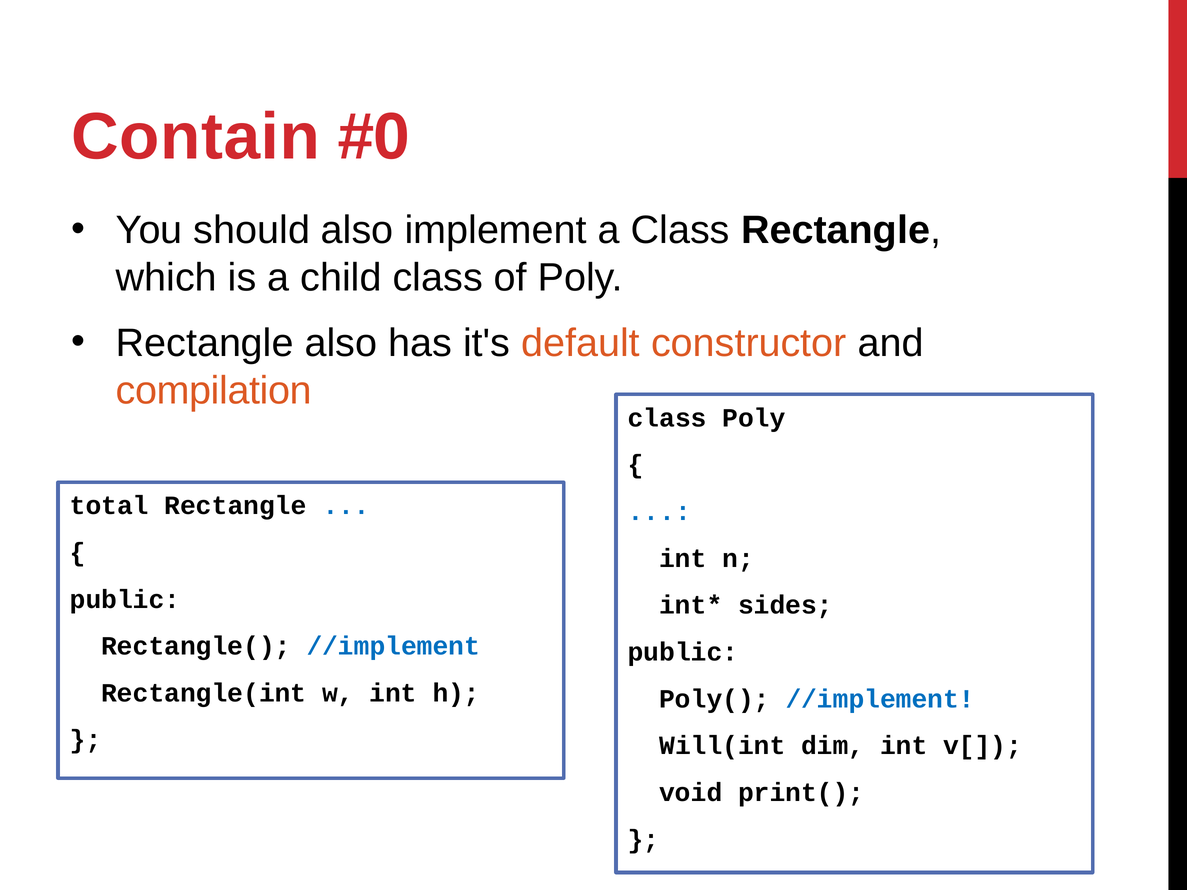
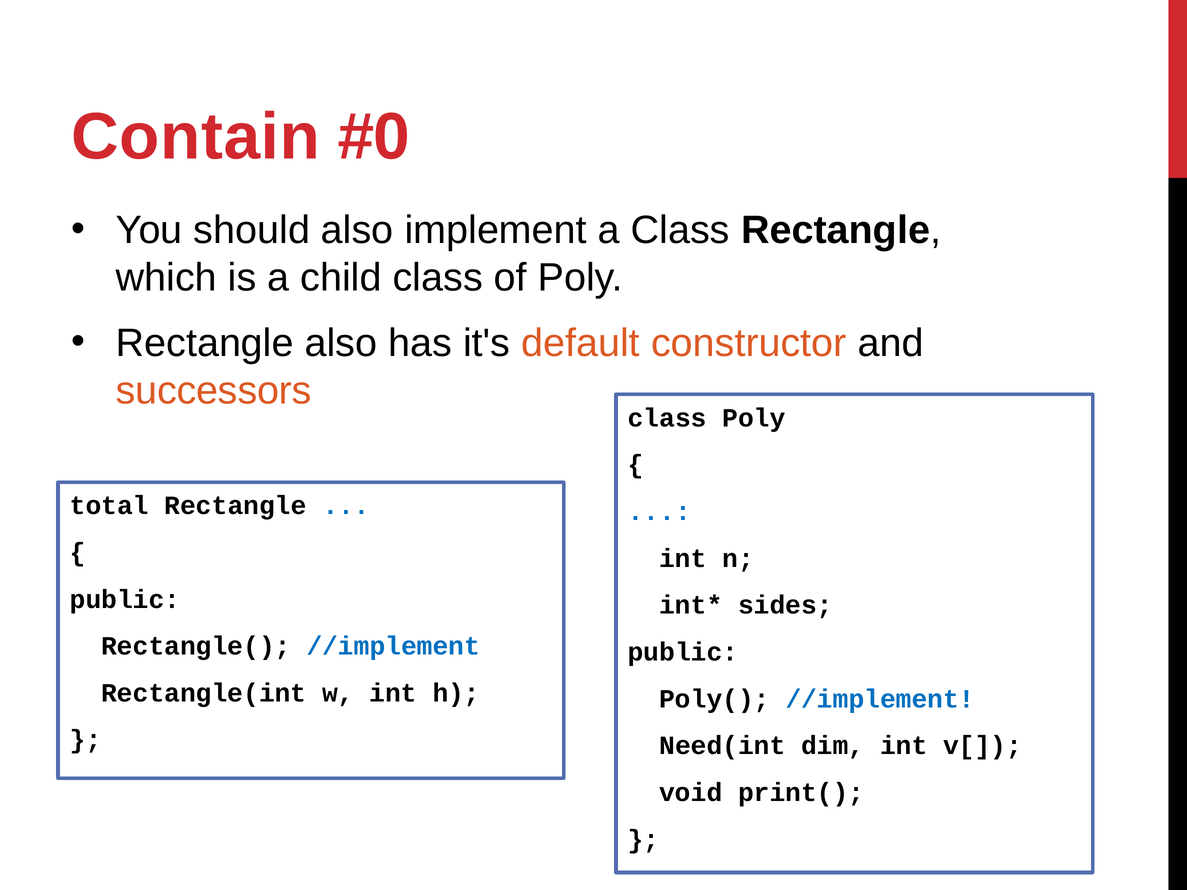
compilation: compilation -> successors (214, 391)
Will(int: Will(int -> Need(int (722, 746)
